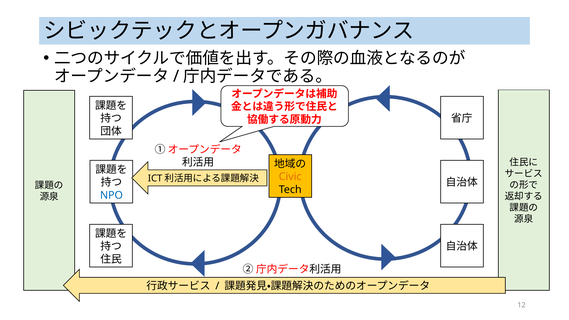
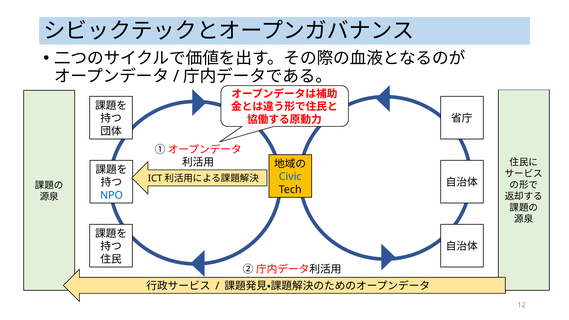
Civic colour: orange -> blue (290, 177)
